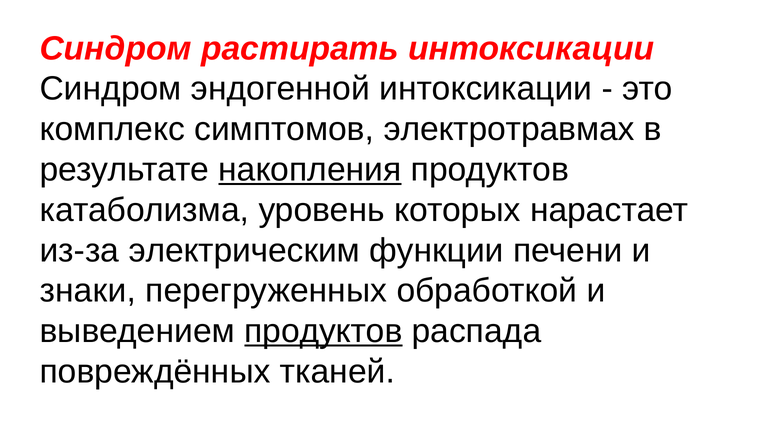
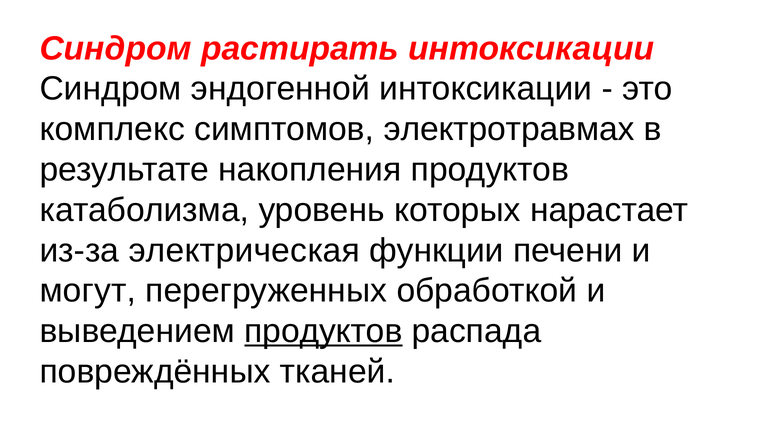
накопления underline: present -> none (310, 170)
электрическим: электрическим -> электрическая (244, 250)
знаки: знаки -> могут (88, 291)
